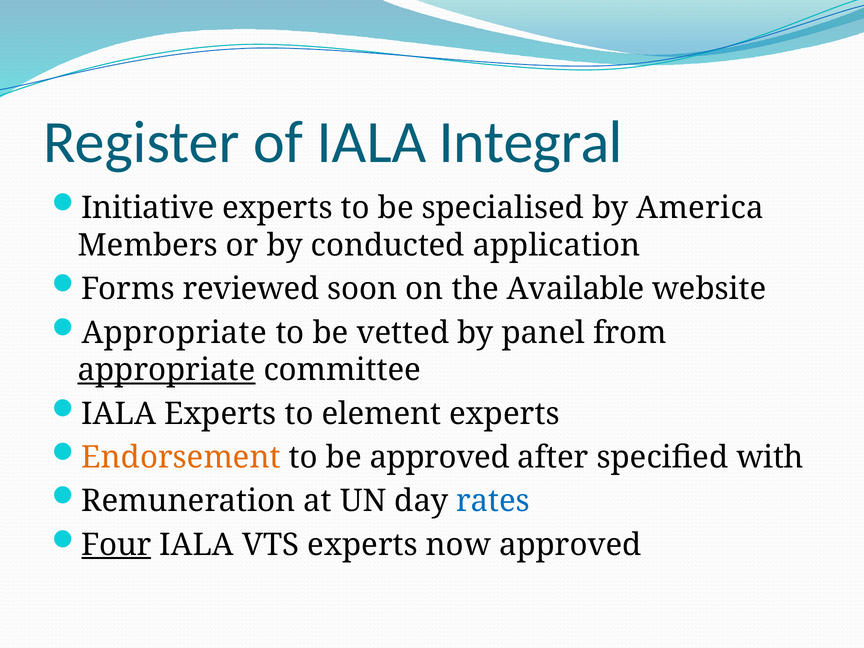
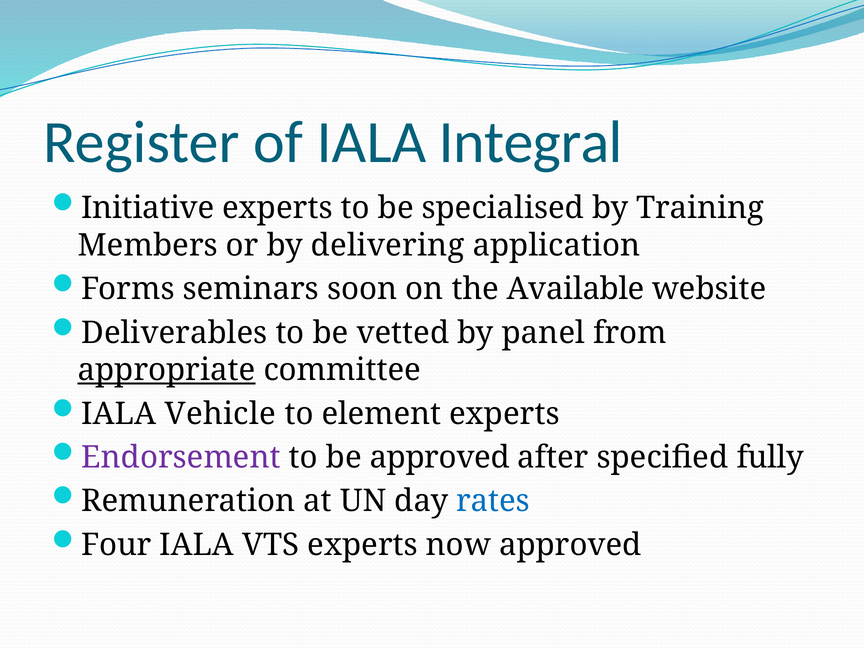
America: America -> Training (700, 208)
conducted: conducted -> delivering (388, 245)
reviewed: reviewed -> seminars (251, 289)
Appropriate: Appropriate -> Deliverables (174, 333)
IALA Experts: Experts -> Vehicle (220, 414)
Endorsement colour: orange -> purple (181, 457)
with: with -> fully (770, 457)
Four underline: present -> none (116, 545)
